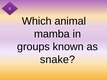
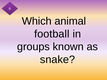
mamba: mamba -> football (52, 34)
